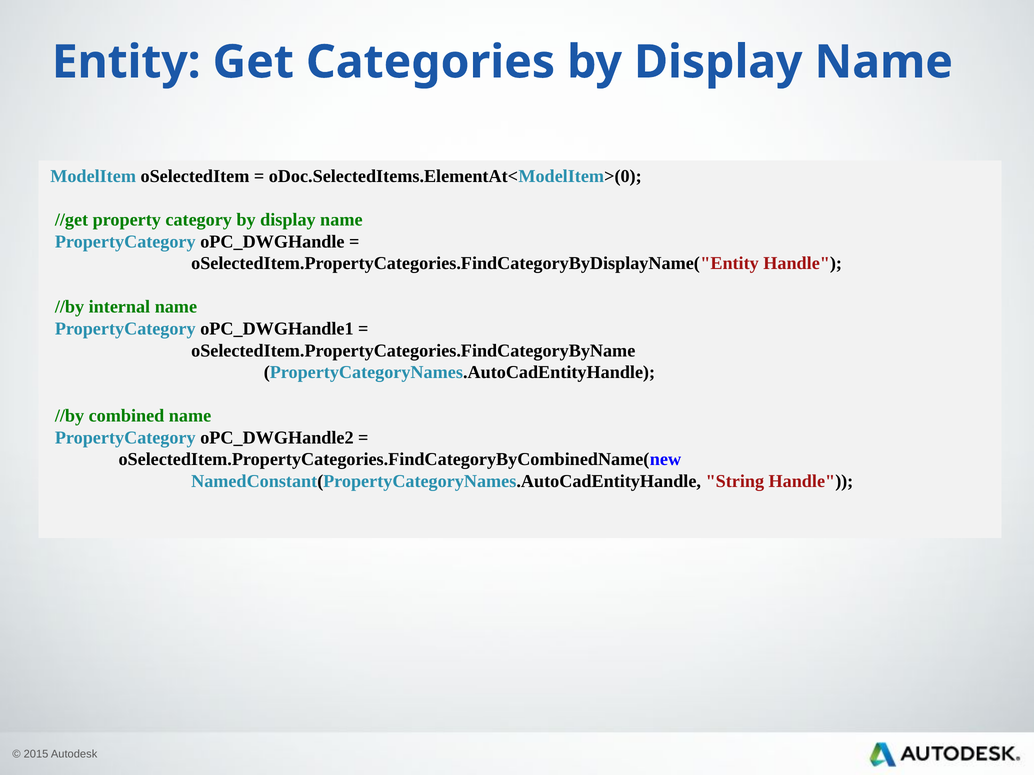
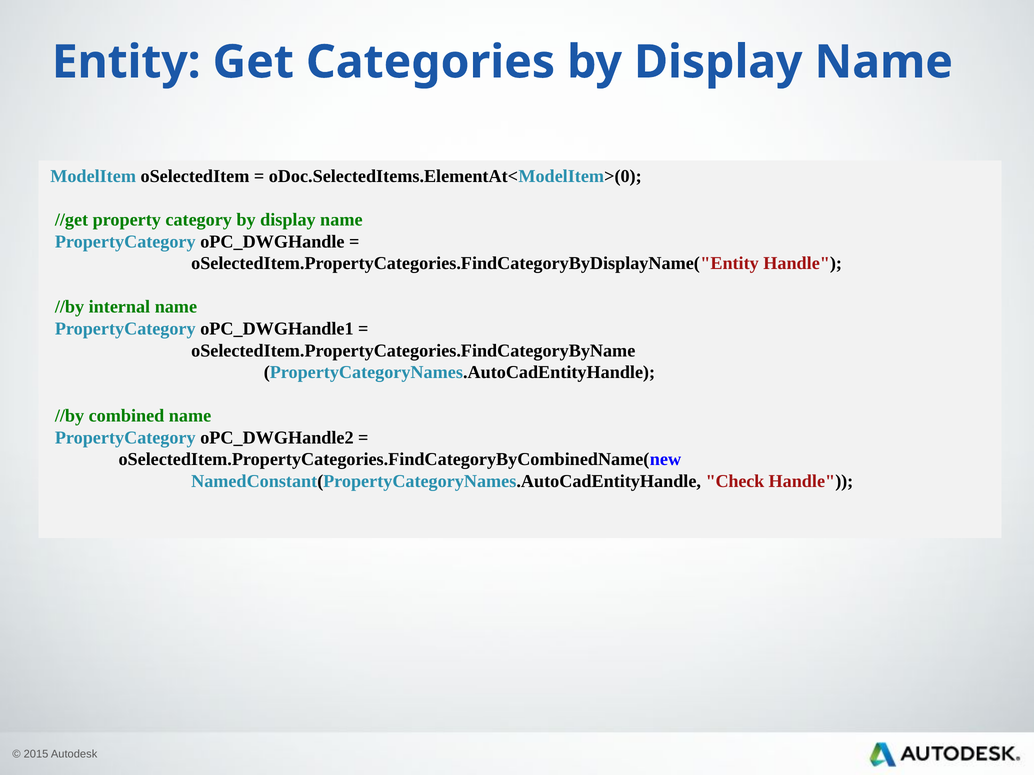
String: String -> Check (735, 482)
